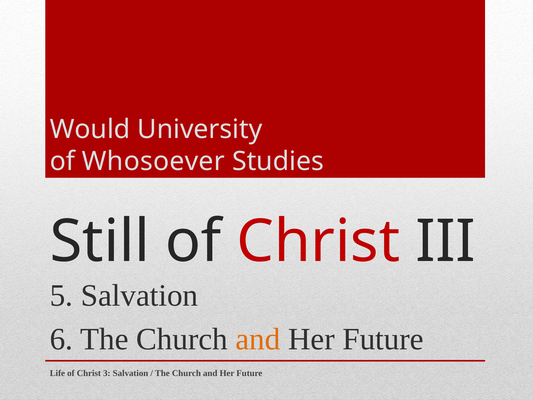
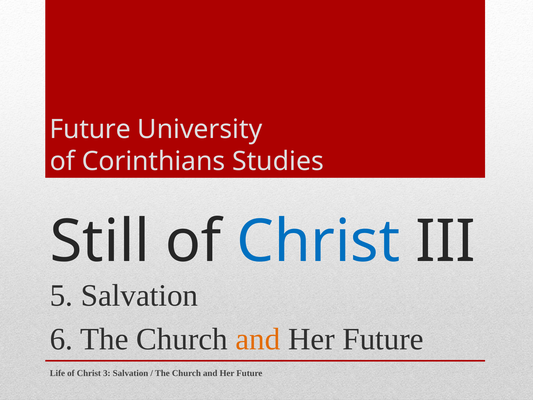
Would: Would -> Future (90, 129)
Whosoever: Whosoever -> Corinthians (154, 161)
Christ colour: red -> blue (318, 241)
